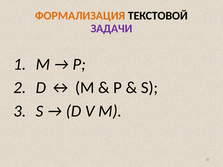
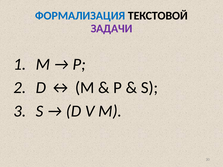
ФОРМАЛИЗАЦИЯ colour: orange -> blue (80, 16)
